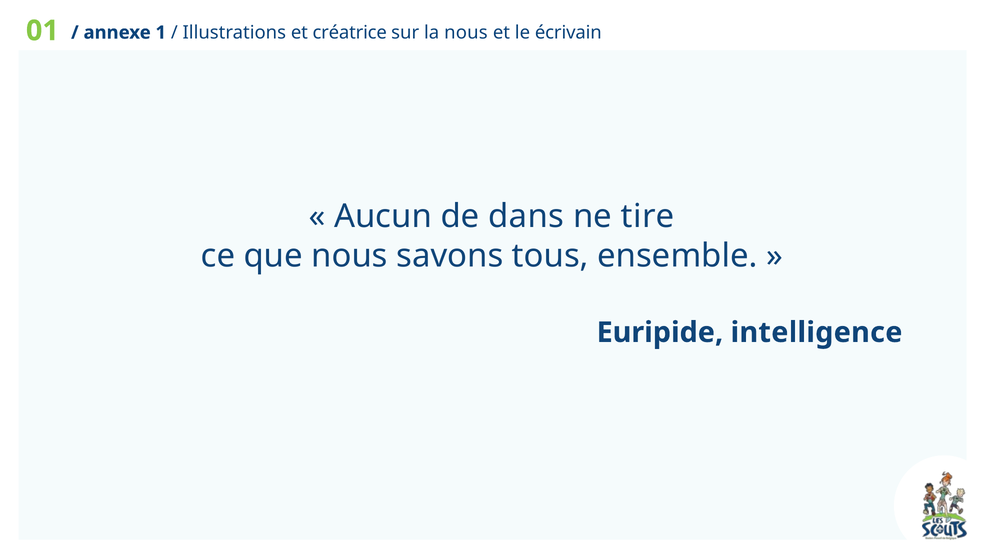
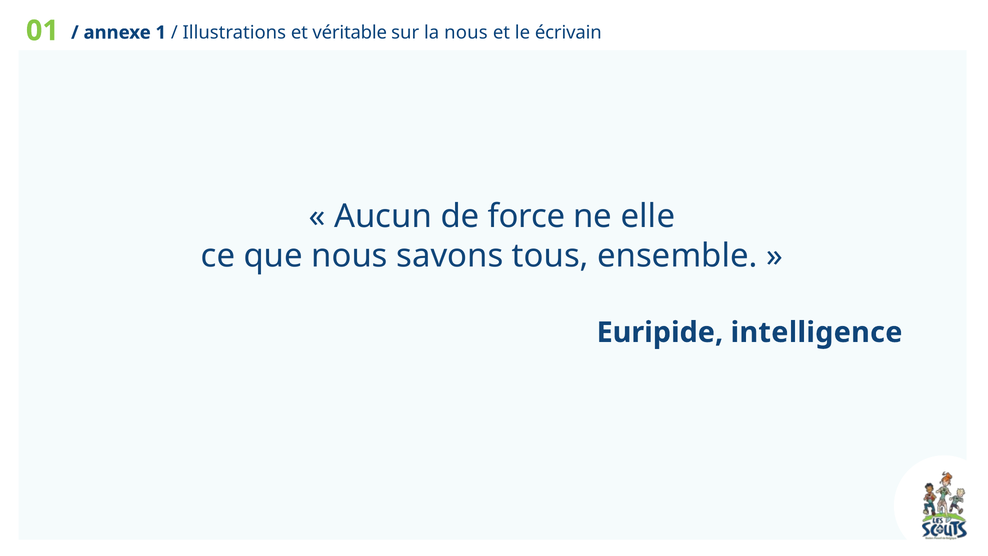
créatrice: créatrice -> véritable (350, 33)
dans: dans -> force (526, 216)
tire: tire -> elle (648, 216)
